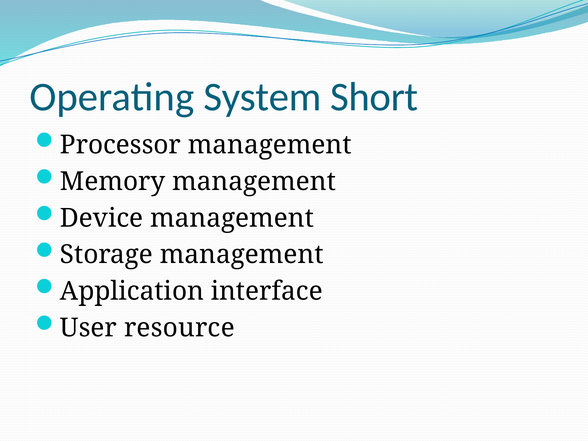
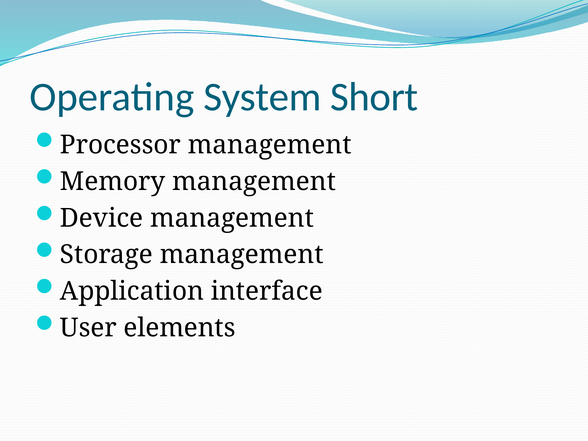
resource: resource -> elements (180, 328)
